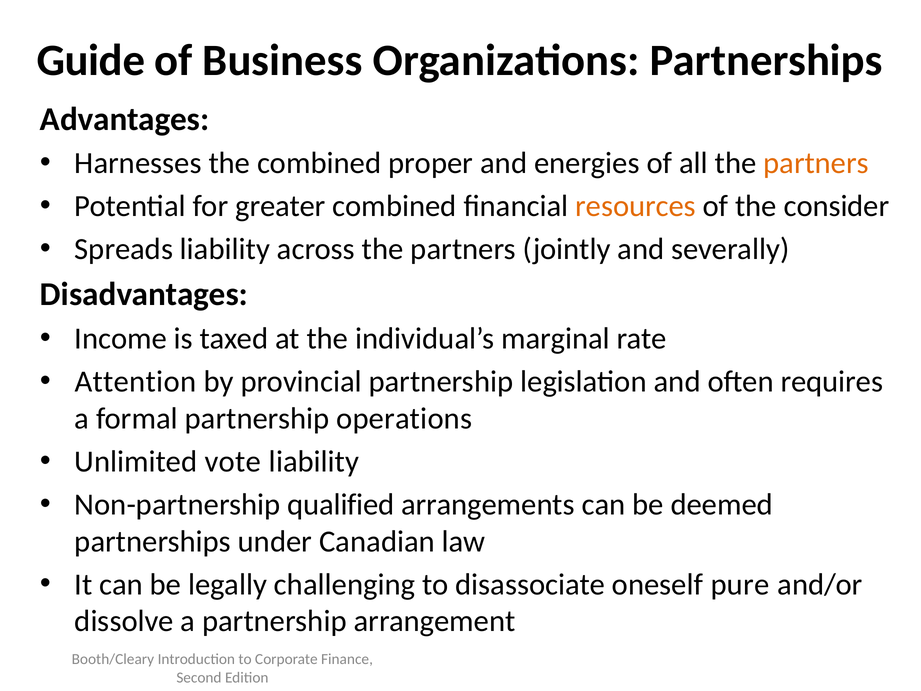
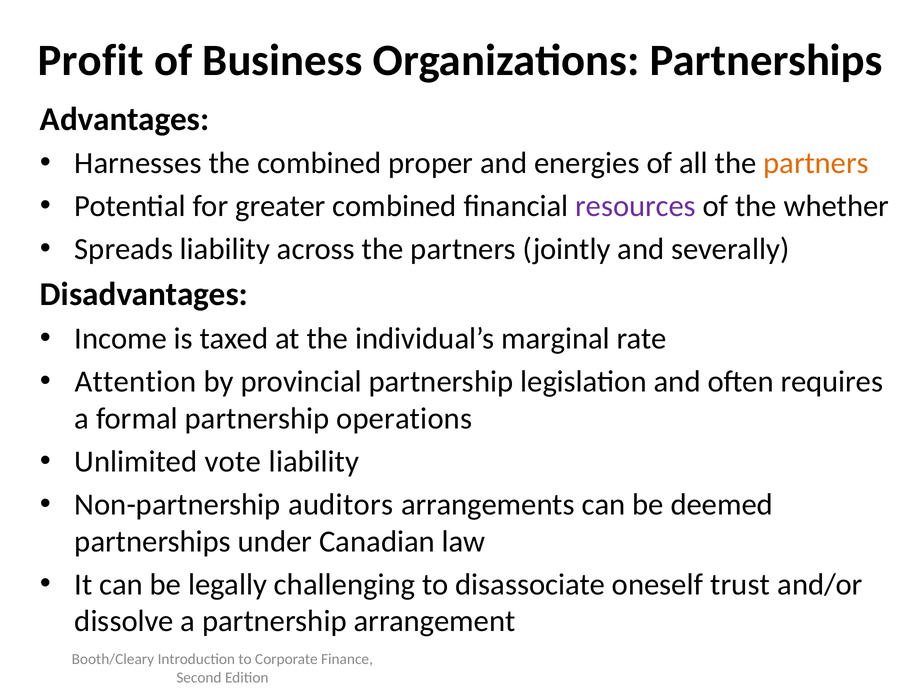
Guide: Guide -> Profit (91, 61)
resources colour: orange -> purple (636, 206)
consider: consider -> whether (836, 206)
qualified: qualified -> auditors (341, 504)
pure: pure -> trust (740, 584)
